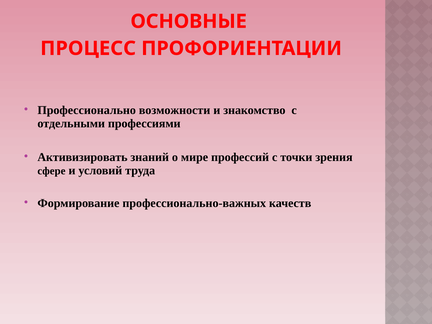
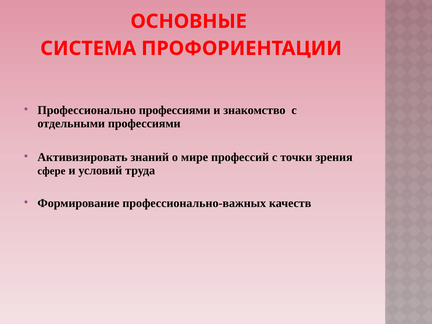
ПРОЦЕСС: ПРОЦЕСС -> СИСТЕМА (88, 48)
Профессионально возможности: возможности -> профессиями (175, 110)
